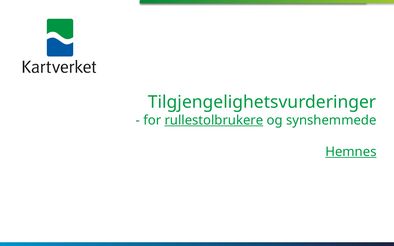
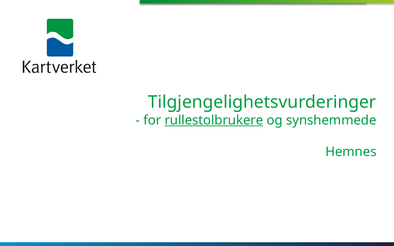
Hemnes underline: present -> none (351, 152)
